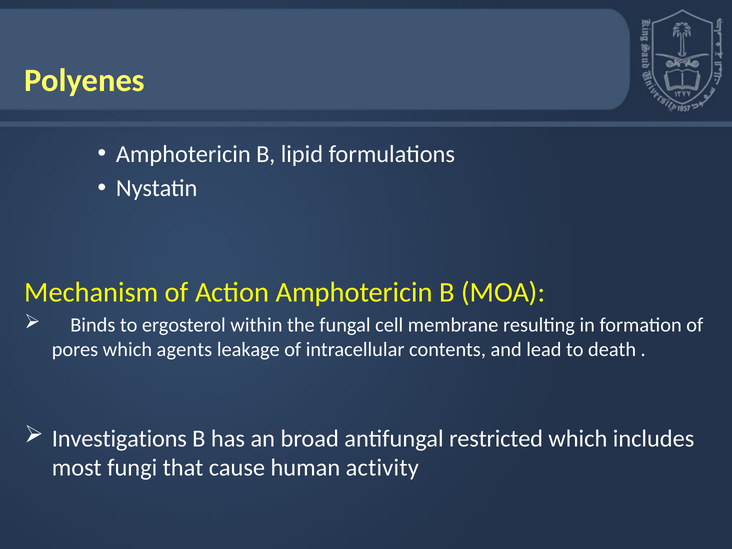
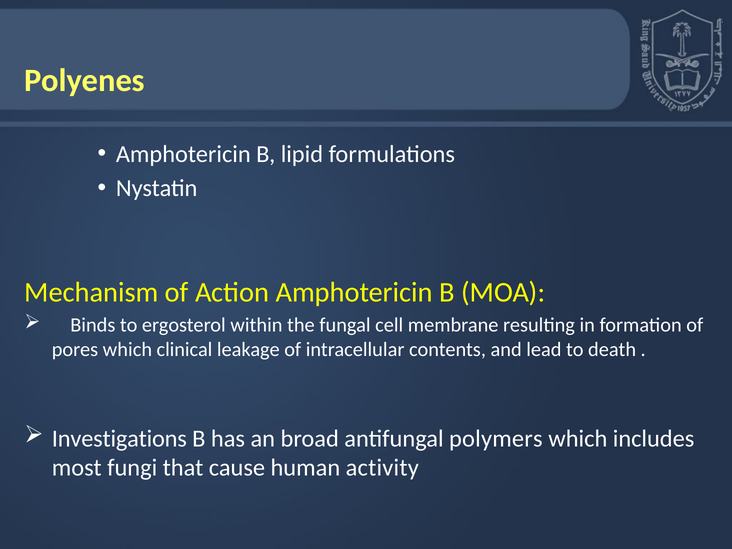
agents: agents -> clinical (185, 350)
restricted: restricted -> polymers (496, 438)
